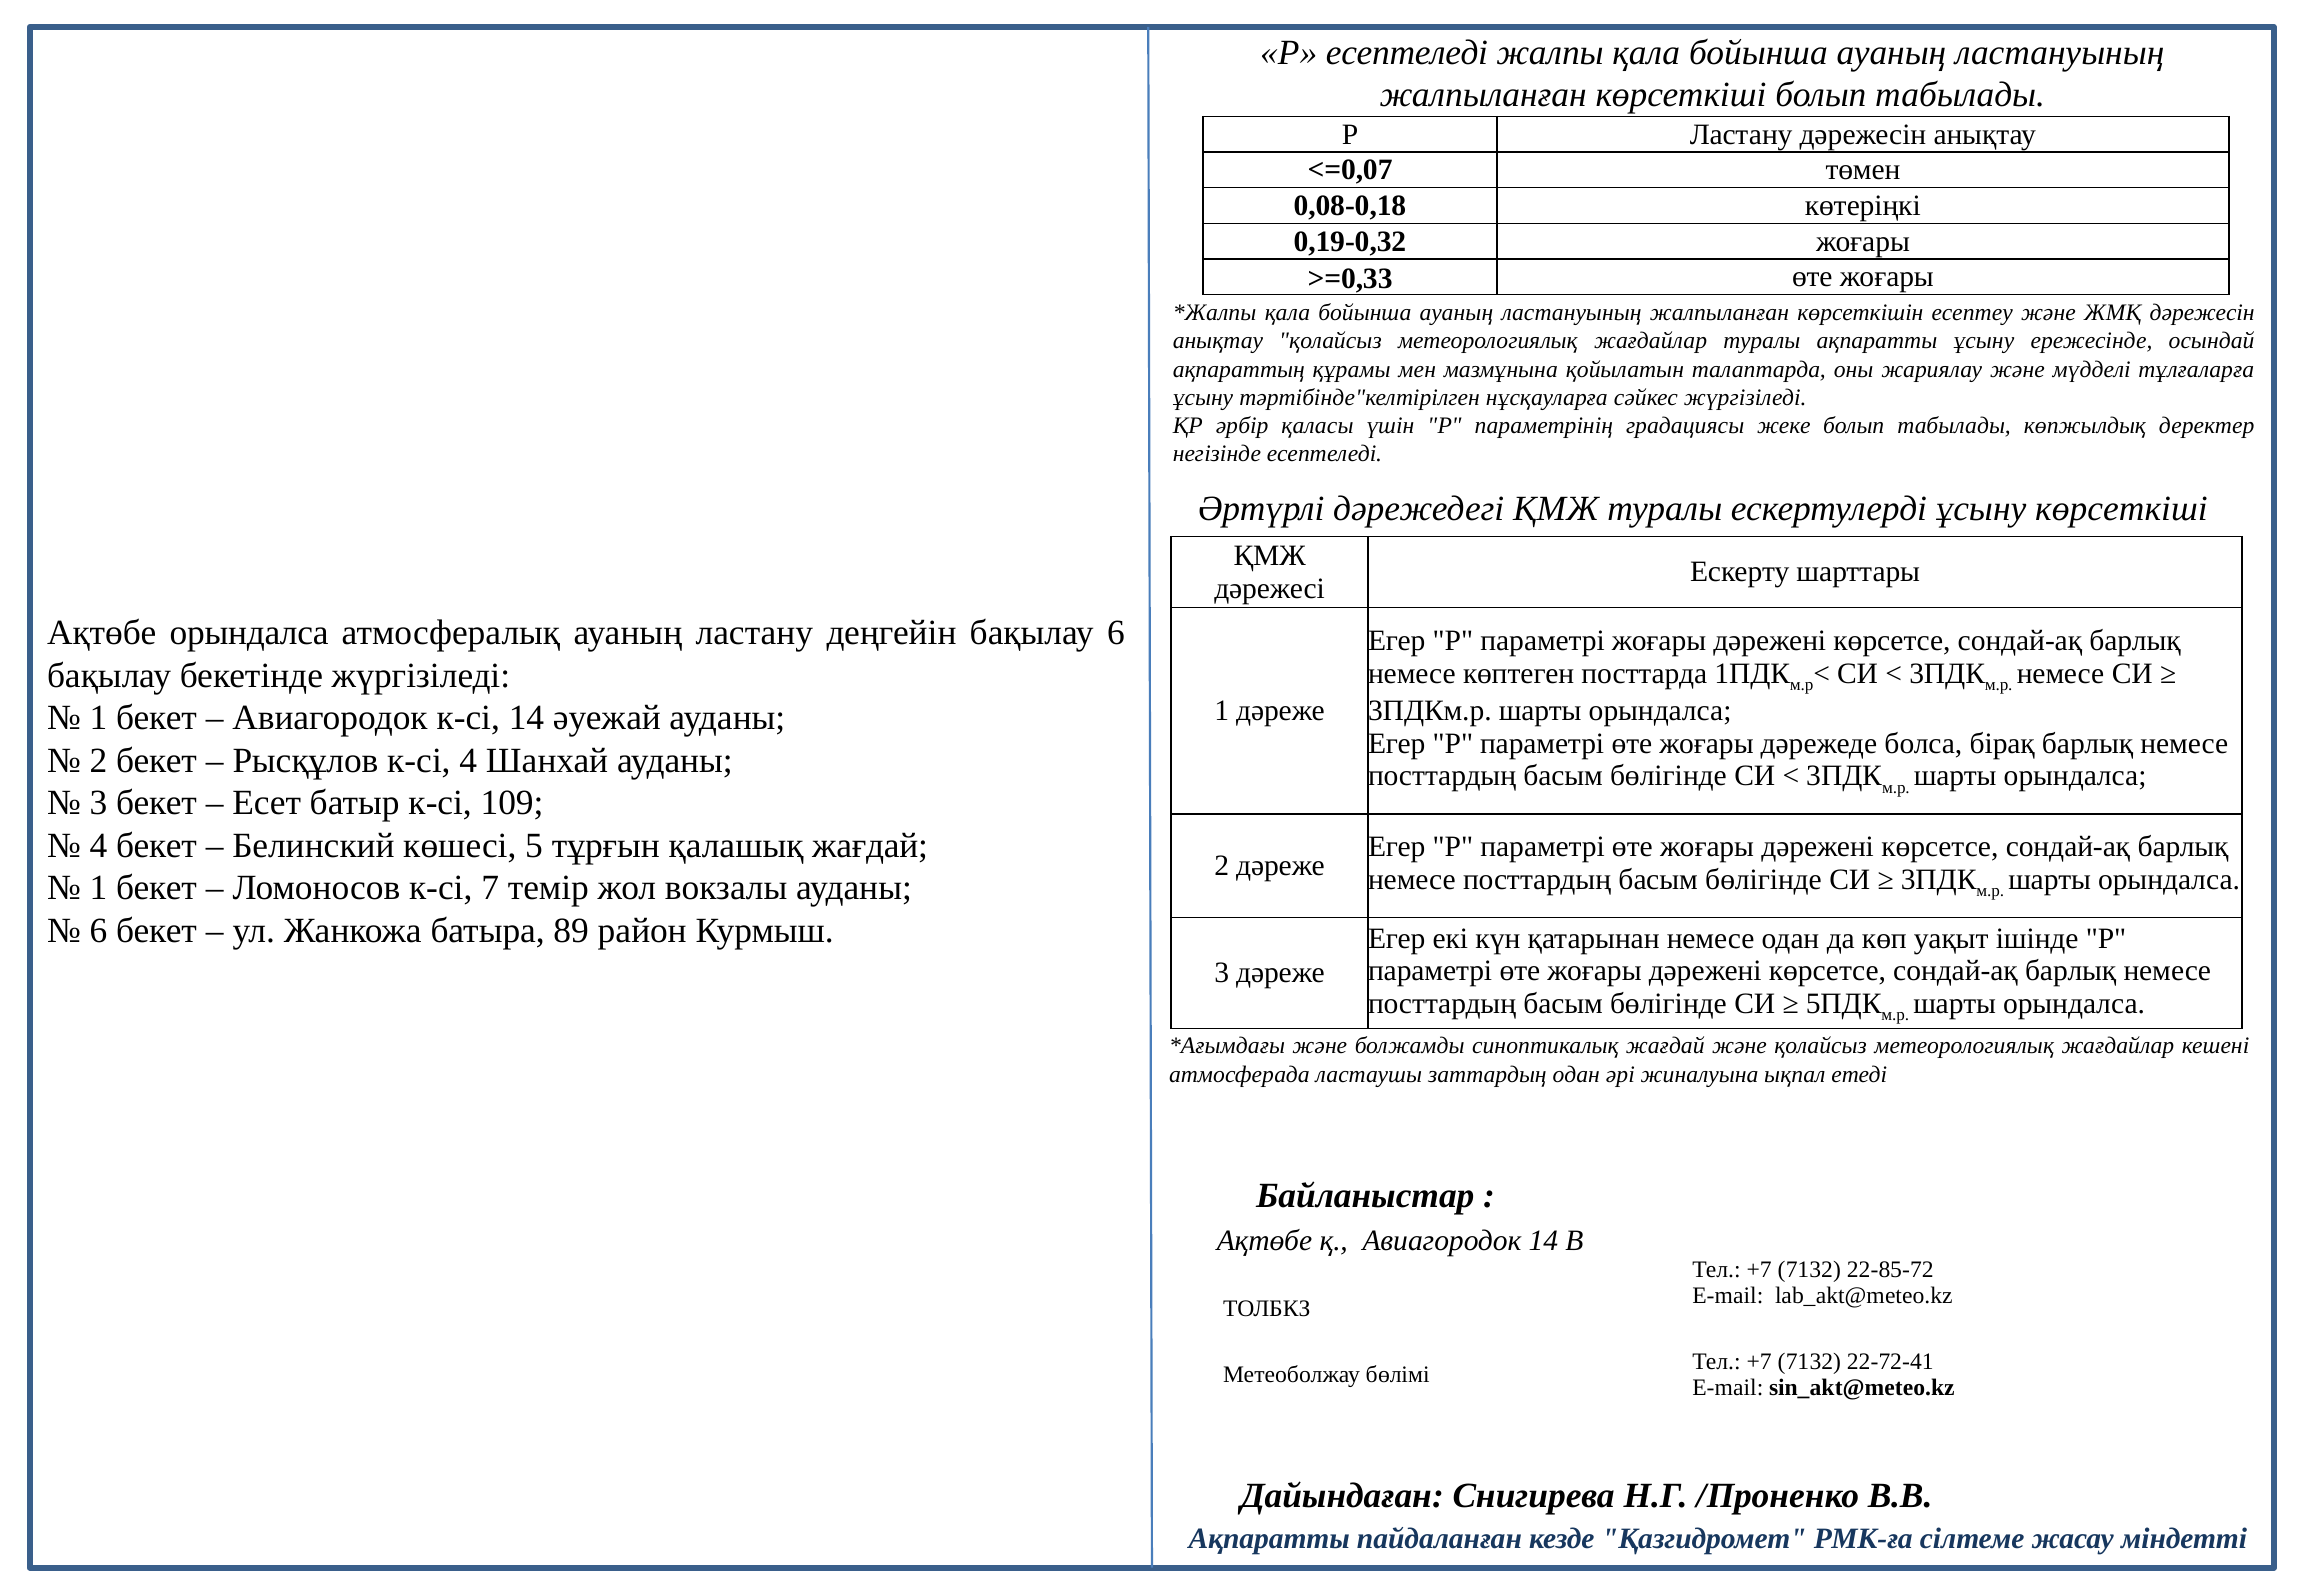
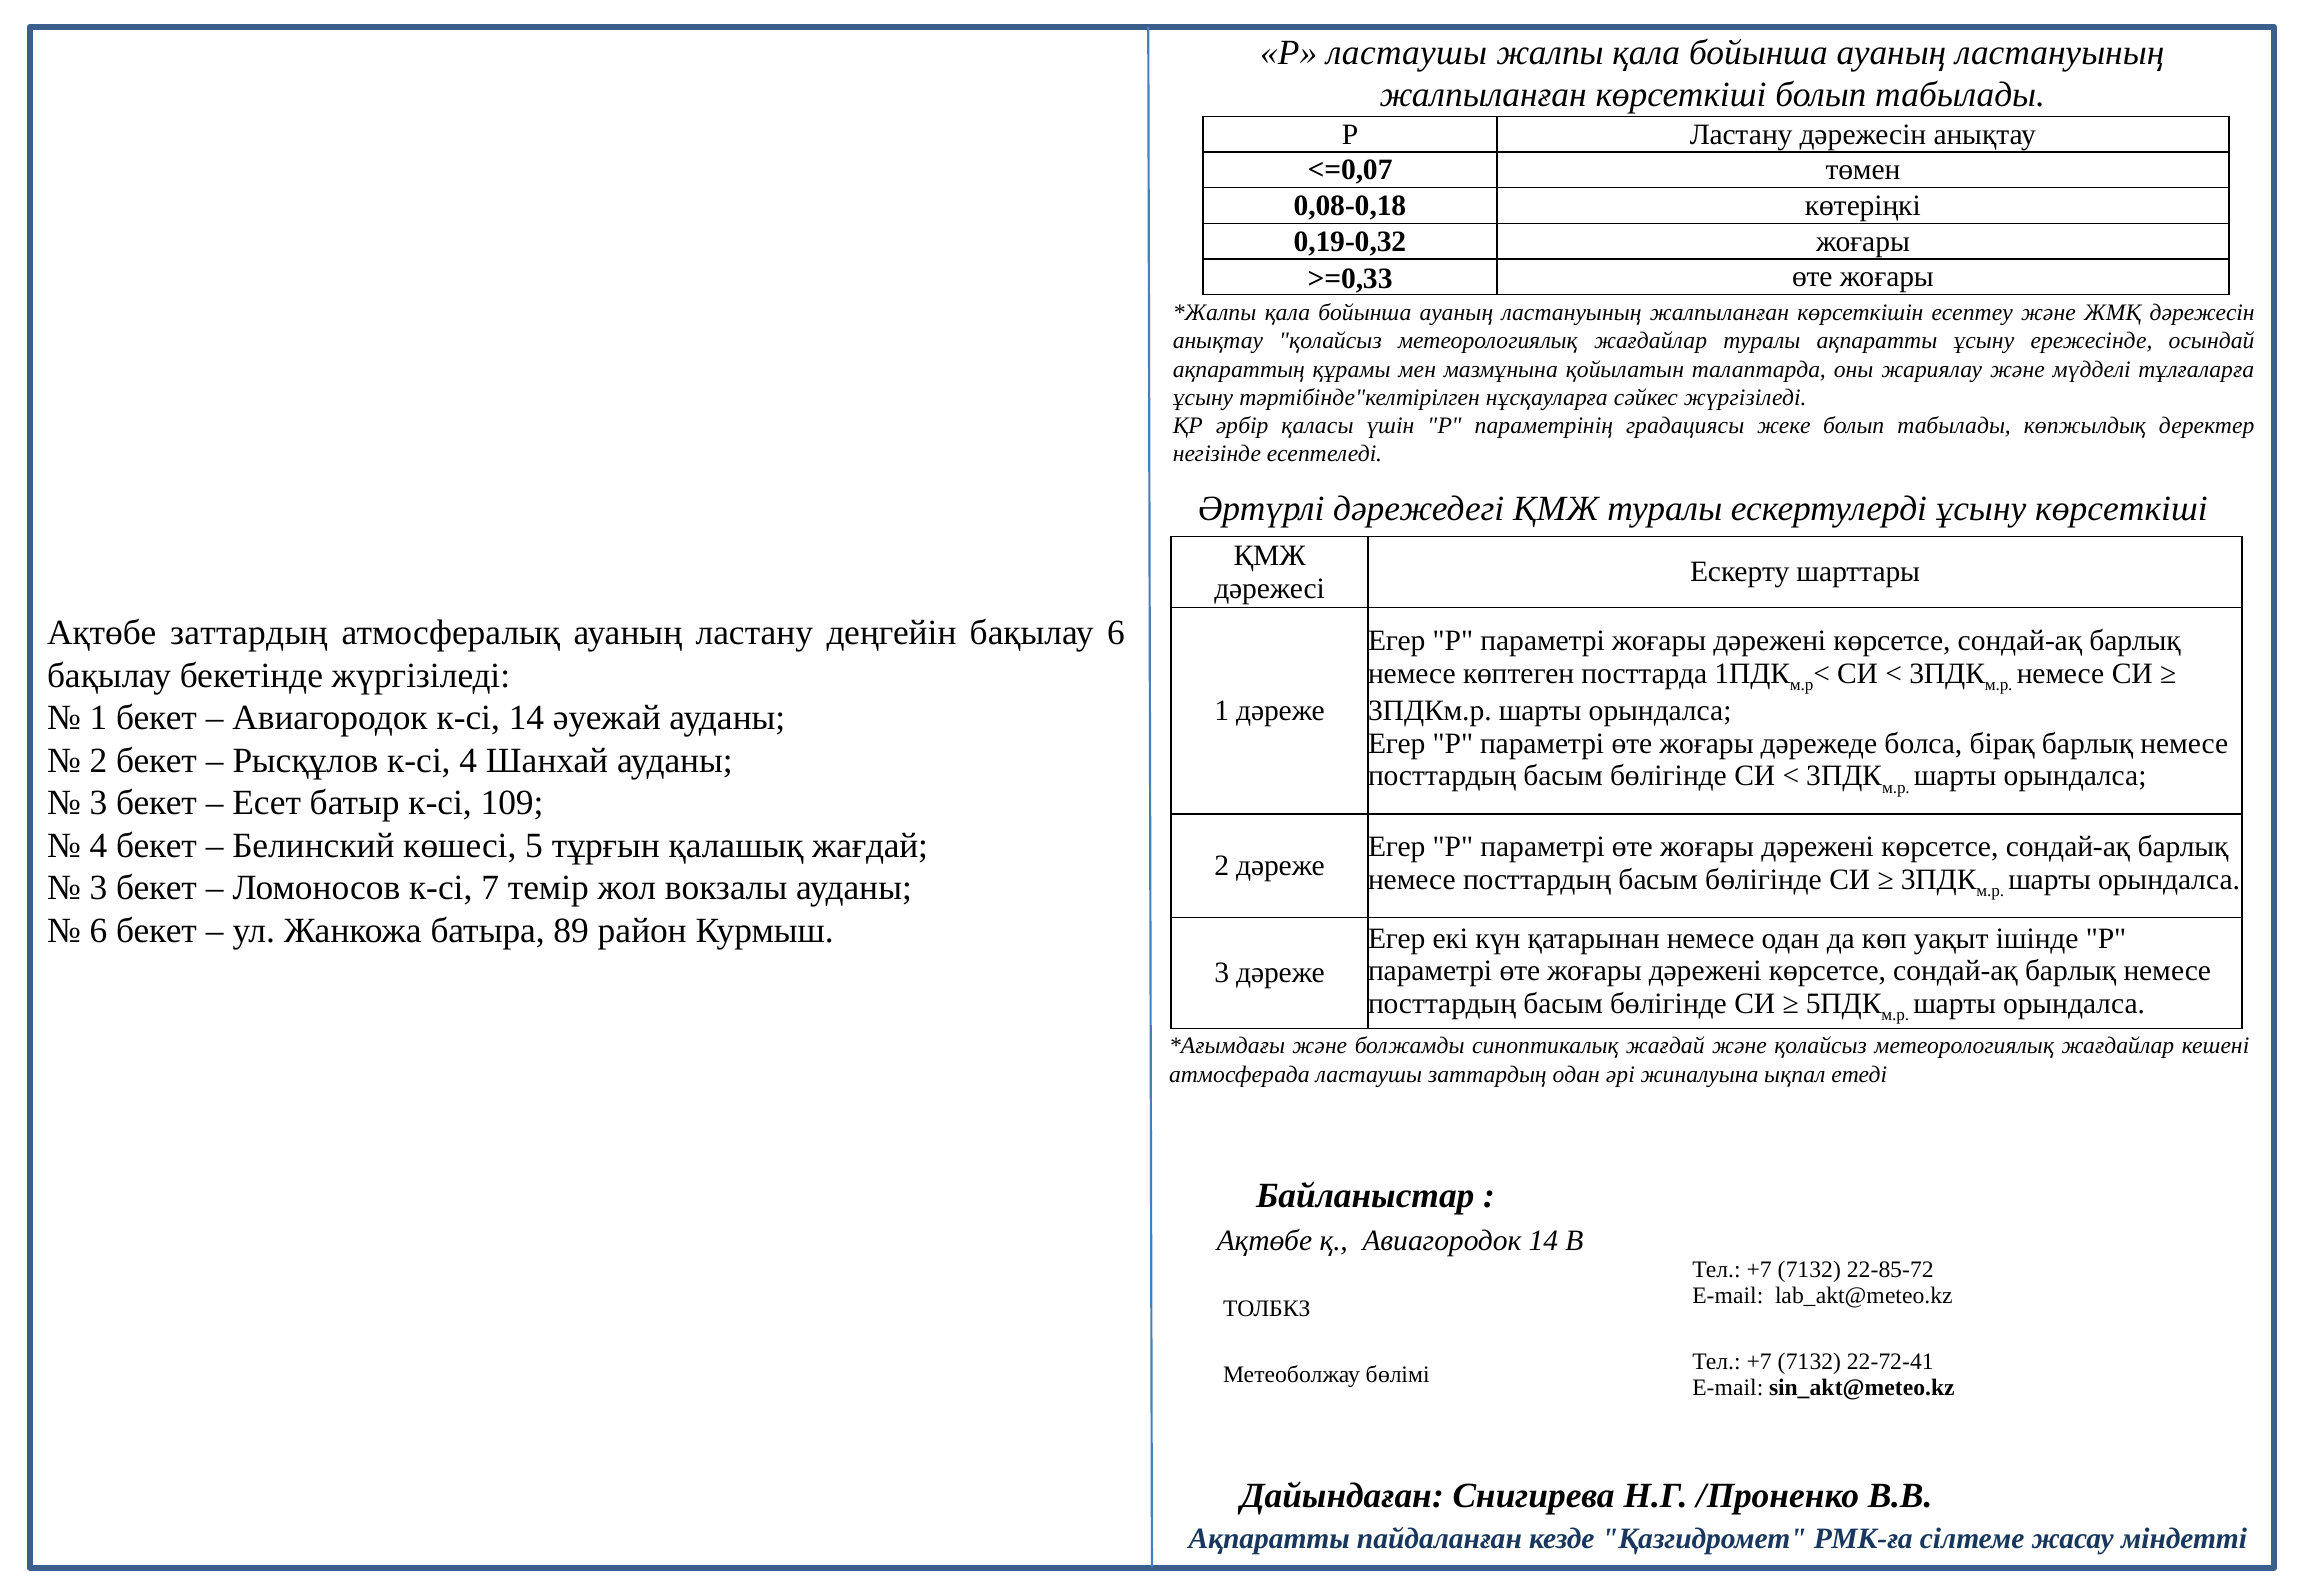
Р есептеледі: есептеледі -> ластаушы (1407, 52)
Ақтөбе орындалса: орындалса -> заттардың (249, 633)
1: 1 -> 3 (99, 888)
